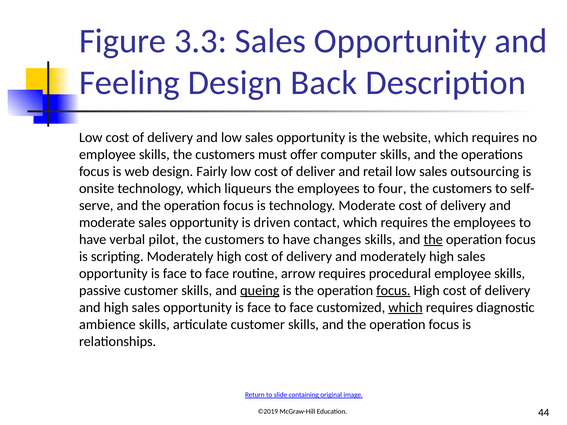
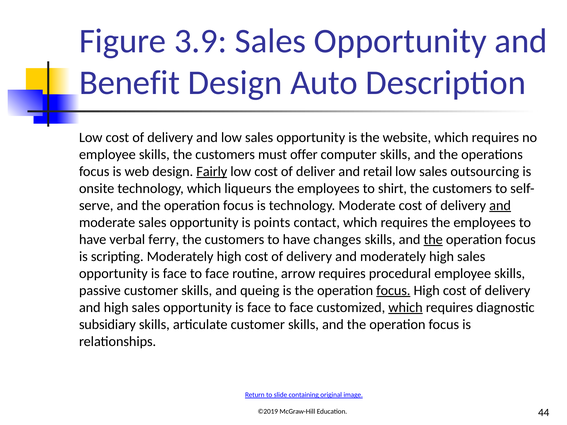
3.3: 3.3 -> 3.9 (201, 41)
Feeling: Feeling -> Benefit (129, 83)
Back: Back -> Auto (324, 83)
Fairly underline: none -> present (212, 171)
four: four -> shirt (392, 188)
and underline: none -> present (500, 205)
driven: driven -> points (272, 223)
pilot: pilot -> ferry (164, 240)
queing underline: present -> none (260, 291)
ambience: ambience -> subsidiary (107, 325)
